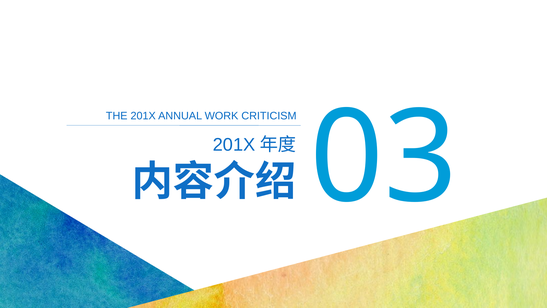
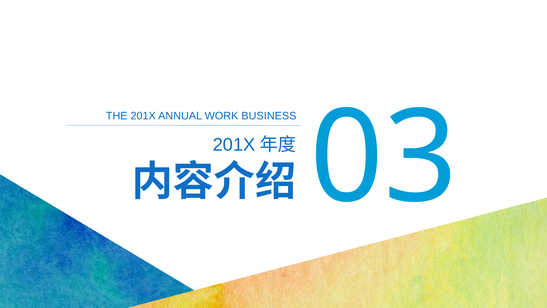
CRITICISM: CRITICISM -> BUSINESS (269, 116)
